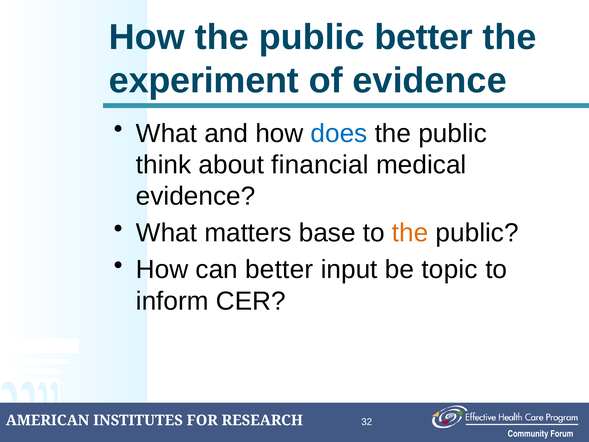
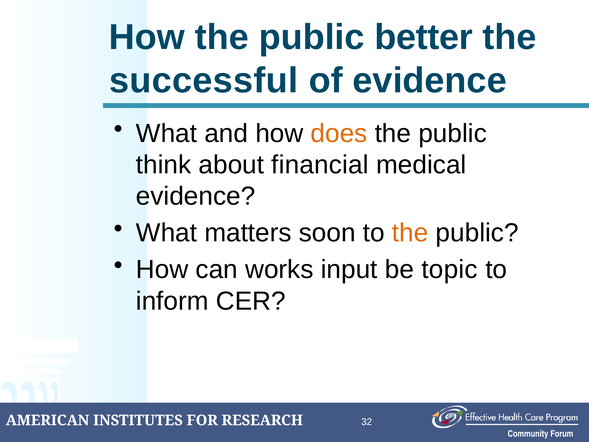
experiment: experiment -> successful (204, 81)
does colour: blue -> orange (339, 133)
base: base -> soon (327, 233)
can better: better -> works (279, 270)
